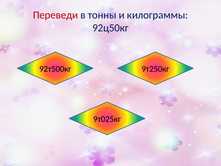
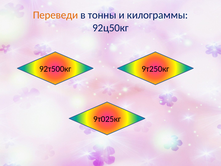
Переведи colour: red -> orange (55, 15)
